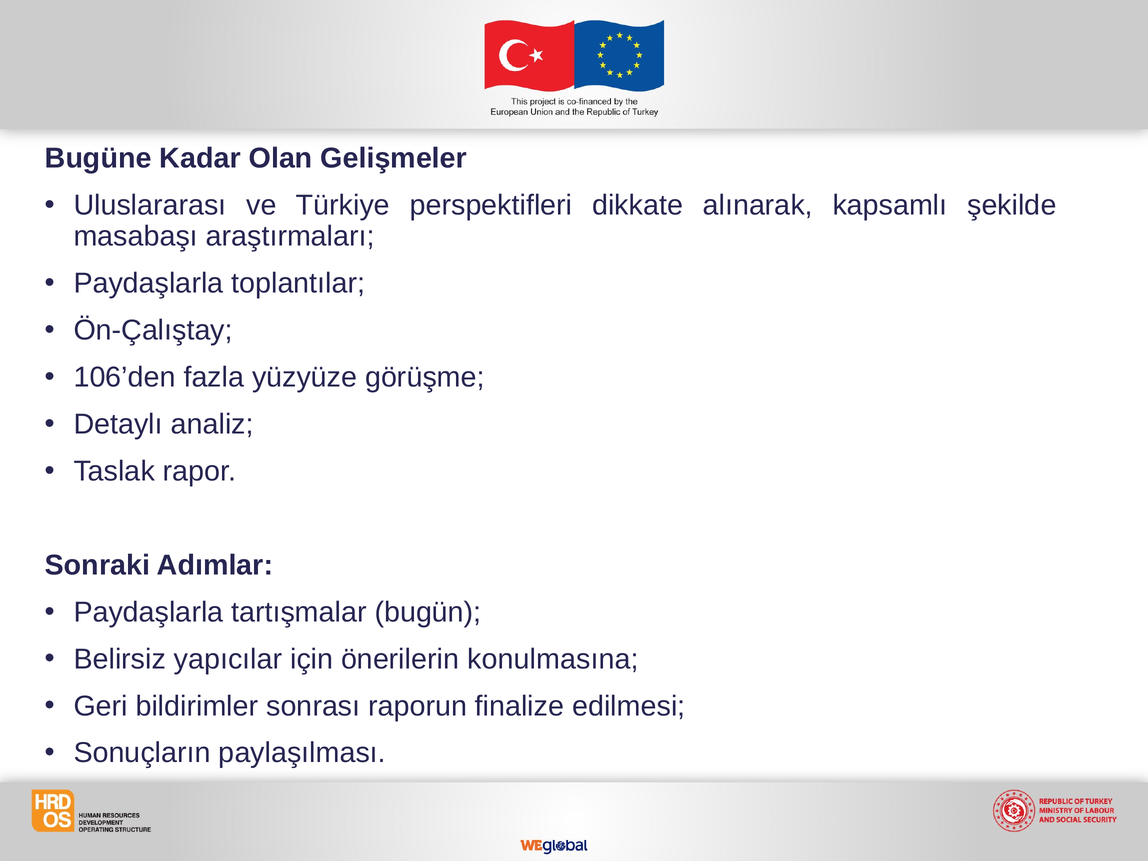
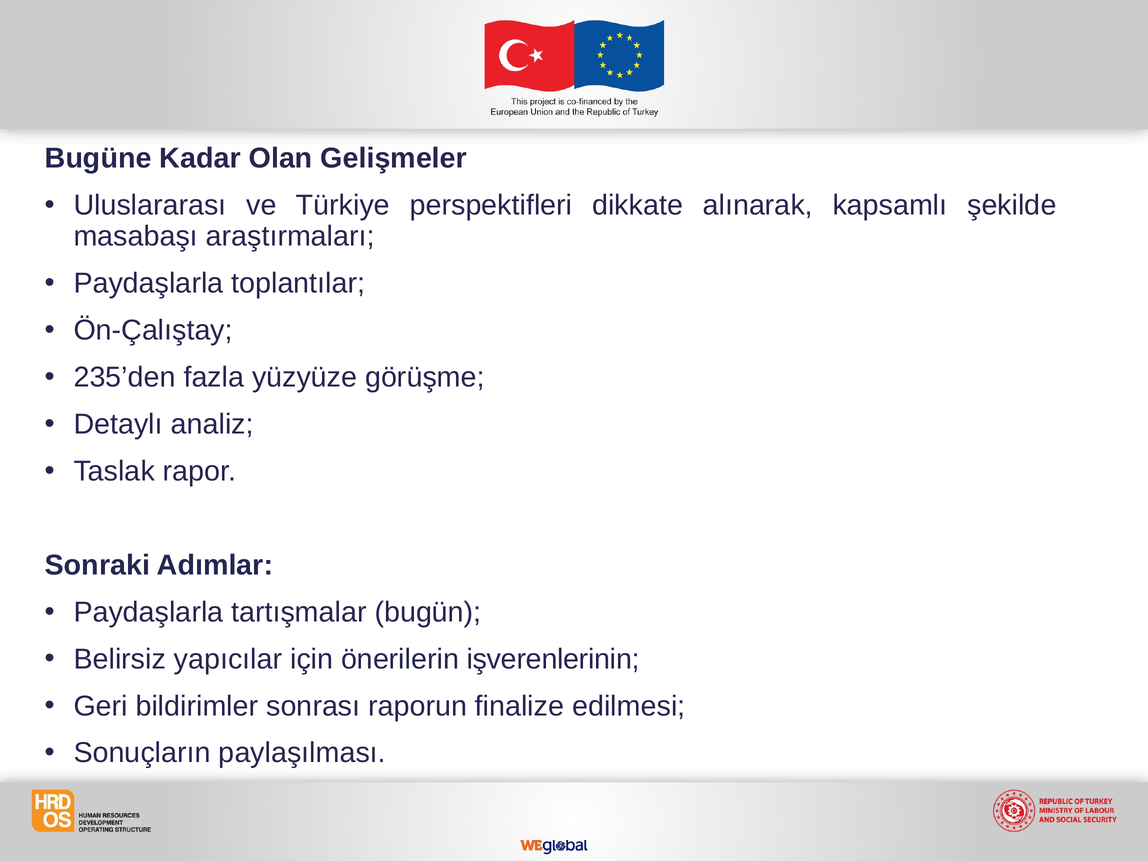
106’den: 106’den -> 235’den (125, 377)
konulmasına: konulmasına -> işverenlerinin (553, 659)
